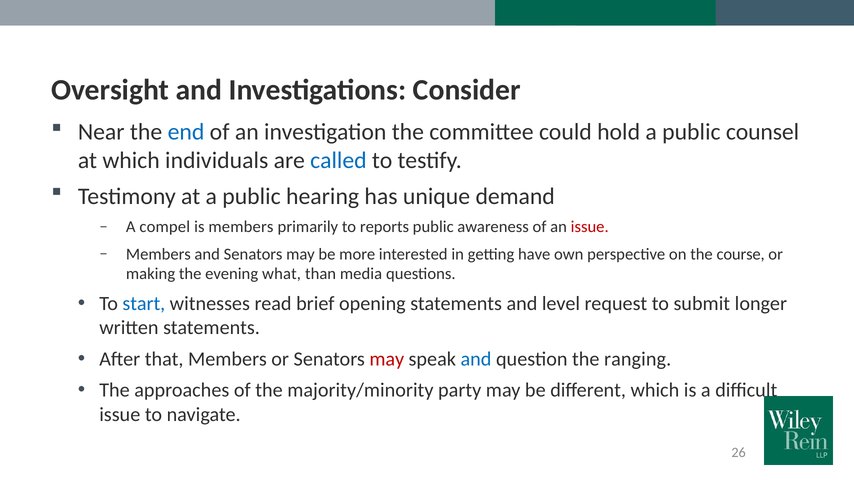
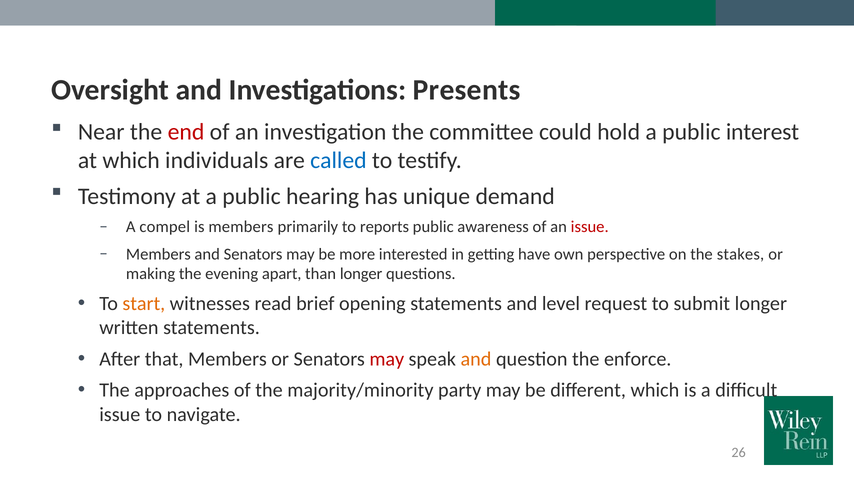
Consider: Consider -> Presents (467, 90)
end colour: blue -> red (186, 132)
counsel: counsel -> interest (763, 132)
course: course -> stakes (740, 254)
what: what -> apart (282, 274)
than media: media -> longer (361, 274)
start colour: blue -> orange (144, 304)
and colour: blue -> orange (476, 359)
ranging: ranging -> enforce (638, 359)
